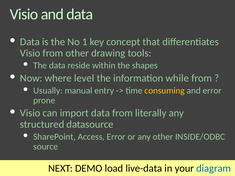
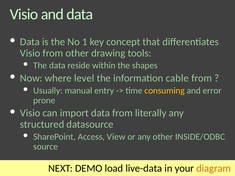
while: while -> cable (177, 78)
Access Error: Error -> View (116, 137)
diagram colour: blue -> orange (214, 169)
